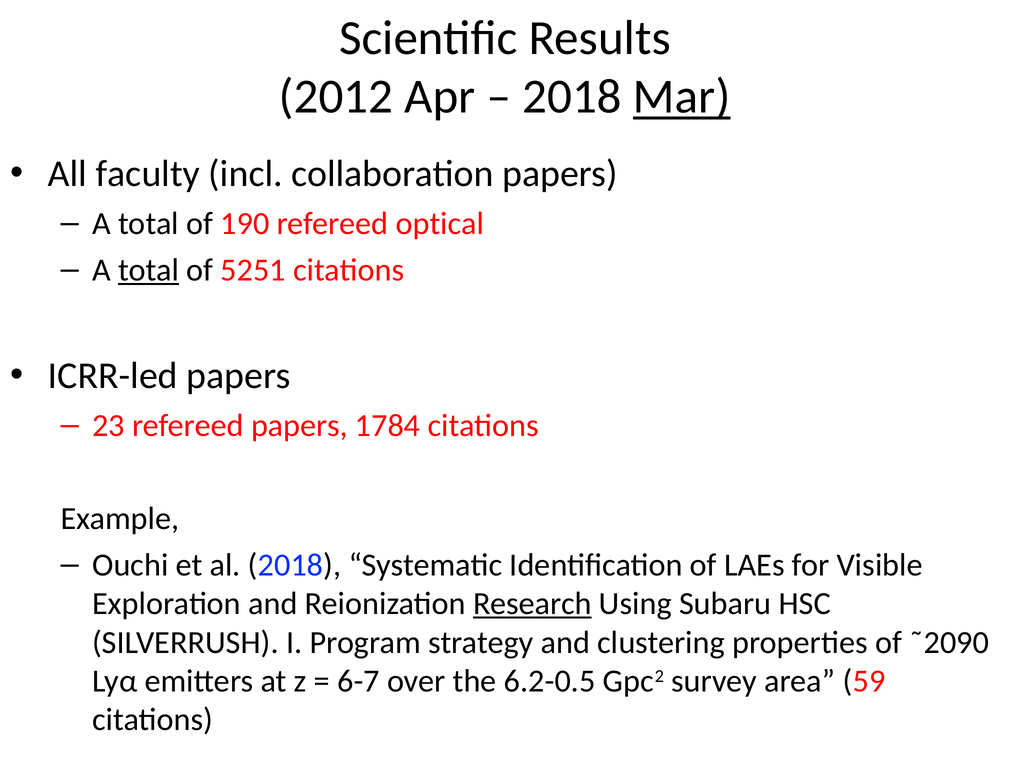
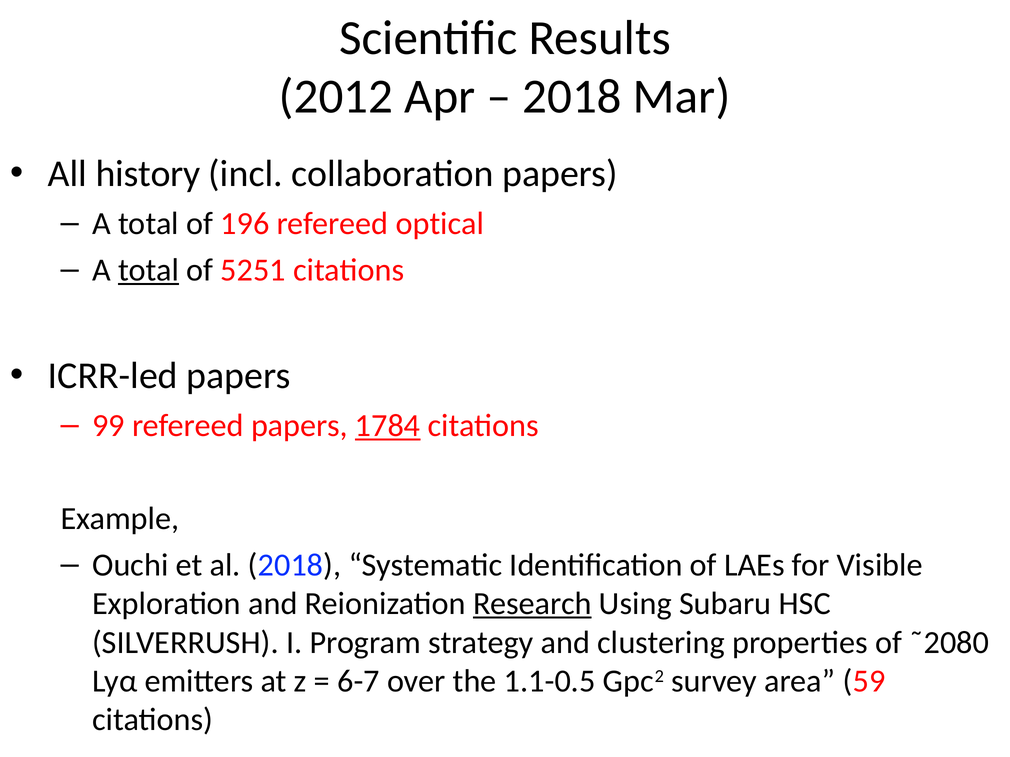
Mar underline: present -> none (682, 97)
faculty: faculty -> history (148, 174)
190: 190 -> 196 (245, 224)
23: 23 -> 99 (108, 426)
1784 underline: none -> present (388, 426)
˜2090: ˜2090 -> ˜2080 (949, 643)
6.2-0.5: 6.2-0.5 -> 1.1-0.5 (550, 681)
